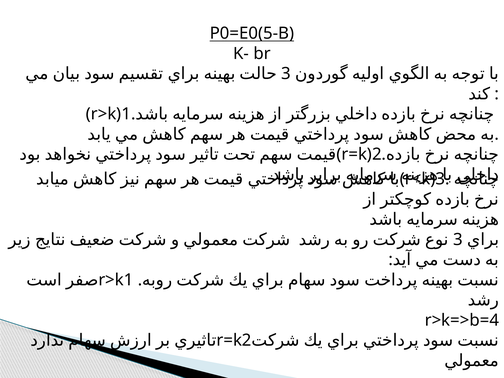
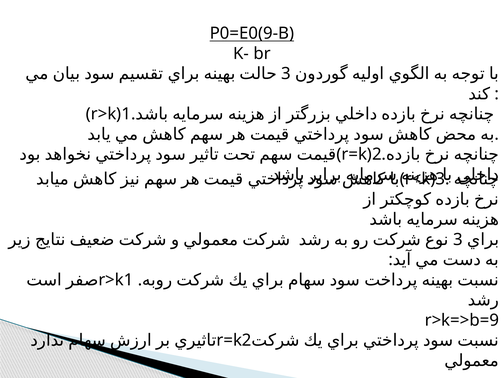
P0=E0(5-B: P0=E0(5-B -> P0=E0(9-B (252, 33)
r>k=>b=4: r>k=>b=4 -> r>k=>b=9 (462, 320)
